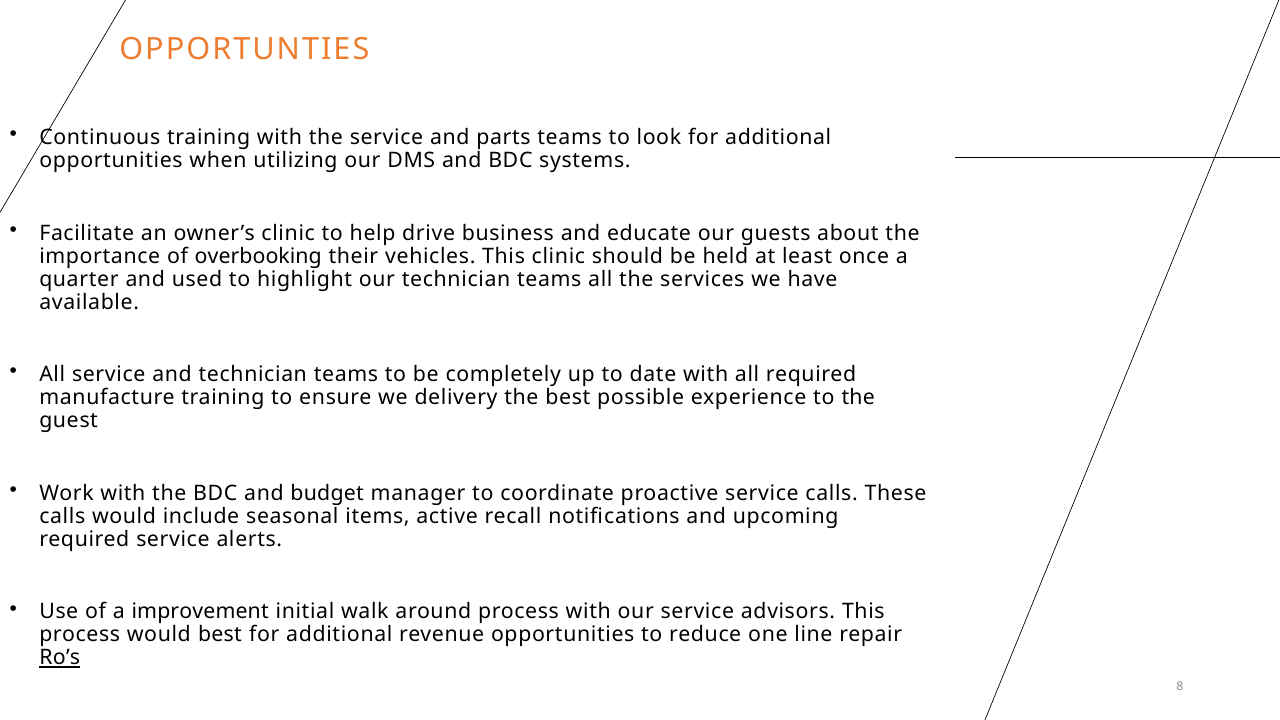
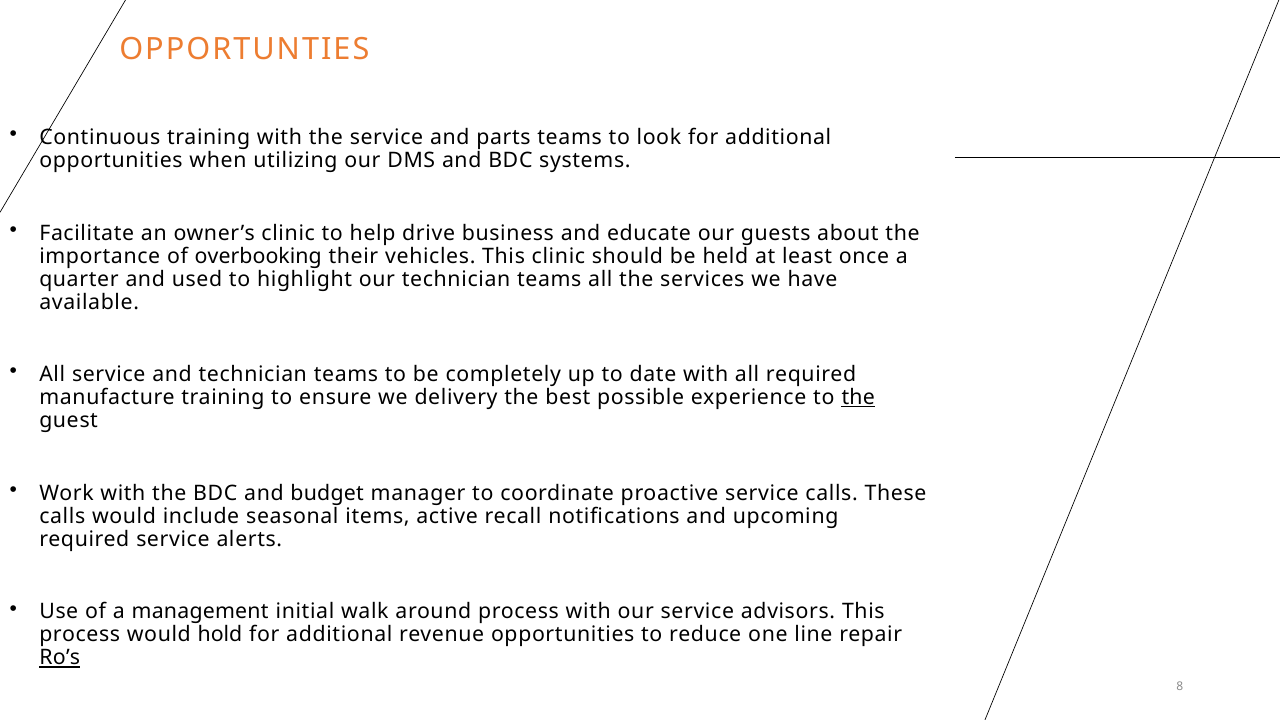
the underline: none -> present (858, 398)
improvement: improvement -> management (200, 612)
would best: best -> hold (220, 635)
